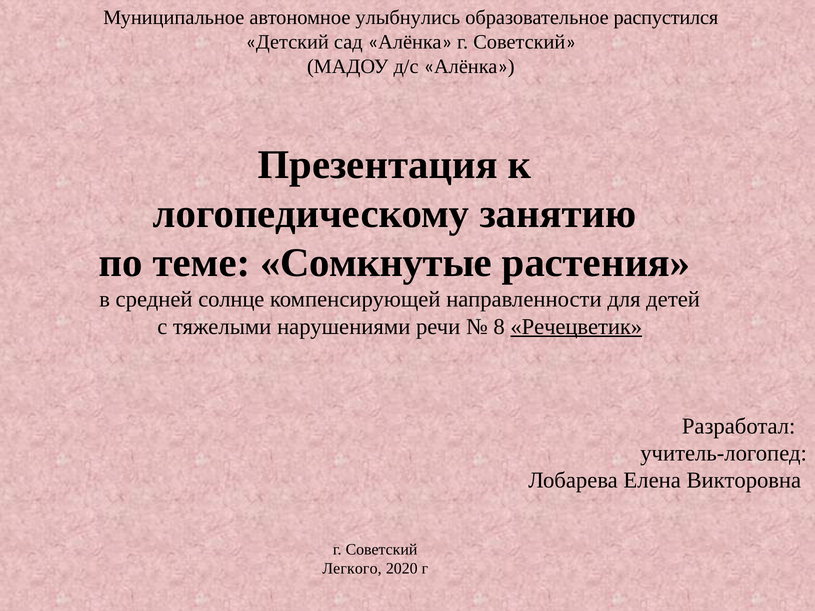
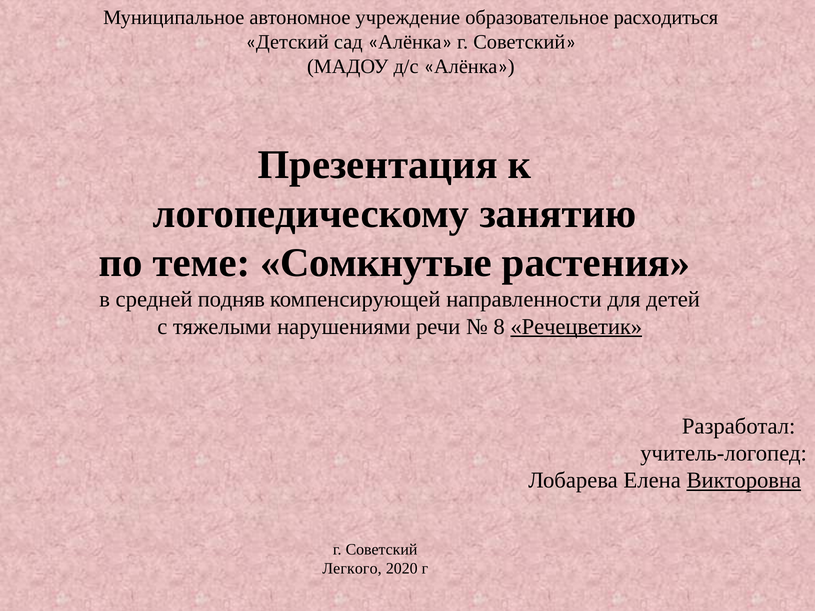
улыбнулись: улыбнулись -> учреждение (408, 18)
распустился: распустился -> расходиться (666, 18)
солнце: солнце -> подняв (231, 299)
Викторовна underline: none -> present (744, 481)
